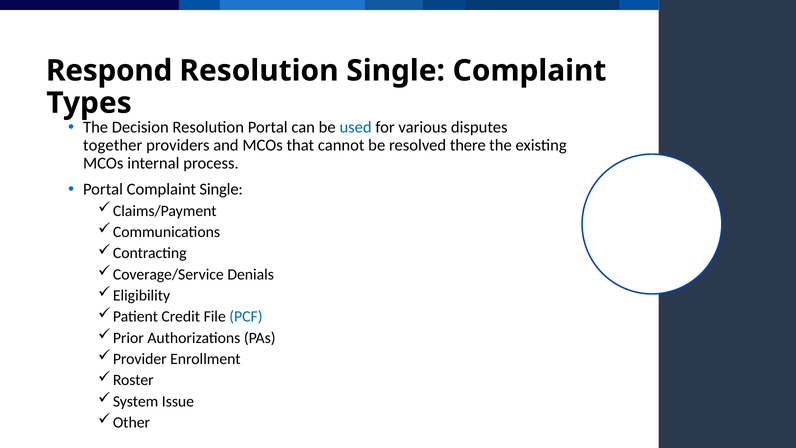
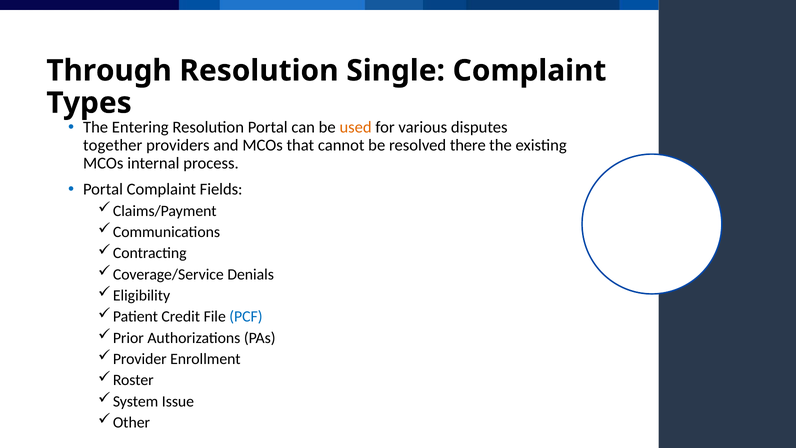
Respond: Respond -> Through (109, 71)
Decision: Decision -> Entering (140, 127)
used colour: blue -> orange (356, 127)
Complaint Single: Single -> Fields (221, 189)
